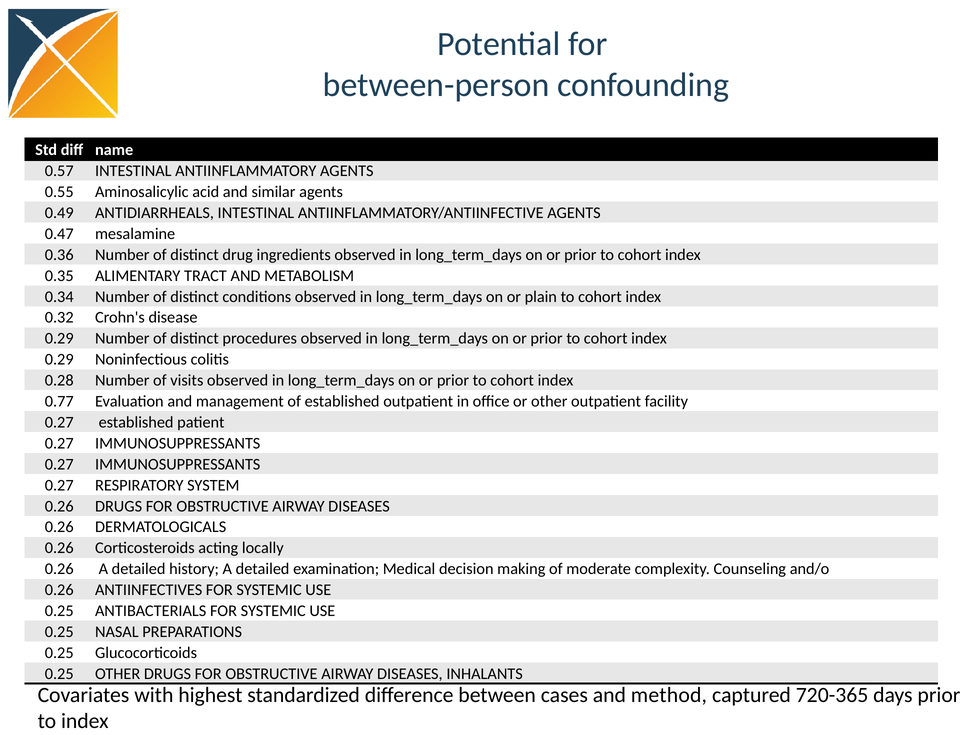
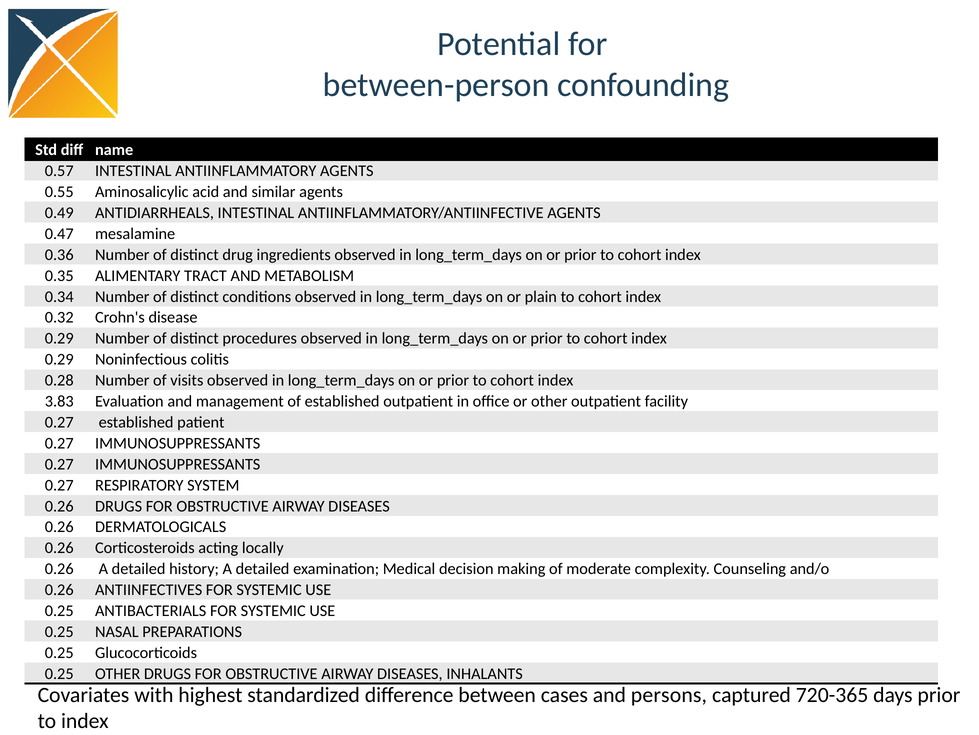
0.77: 0.77 -> 3.83 (59, 401)
method: method -> persons (669, 694)
